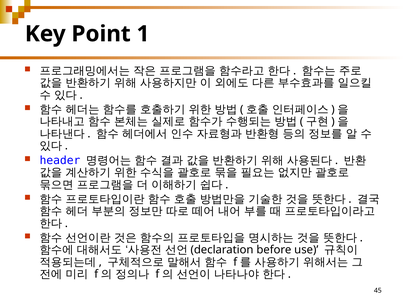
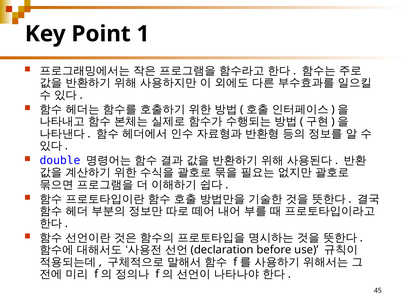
header: header -> double (60, 161)
